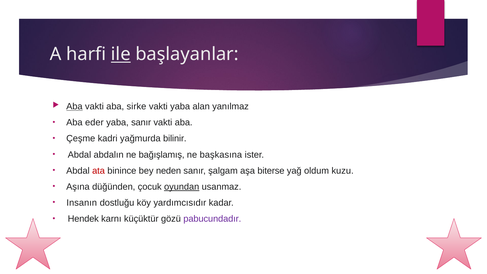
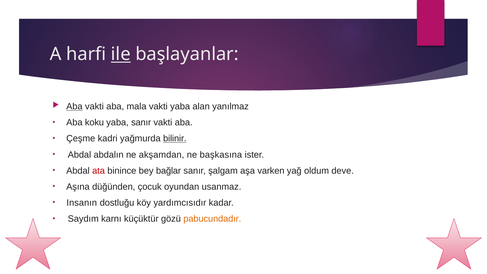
sirke: sirke -> mala (137, 107)
eder: eder -> koku (94, 123)
bilinir underline: none -> present (175, 139)
bağışlamış: bağışlamış -> akşamdan (162, 155)
neden: neden -> bağlar (169, 171)
biterse: biterse -> varken (271, 171)
kuzu: kuzu -> deve (343, 171)
oyundan underline: present -> none (182, 187)
Hendek: Hendek -> Saydım (83, 219)
pabucundadır colour: purple -> orange (212, 219)
